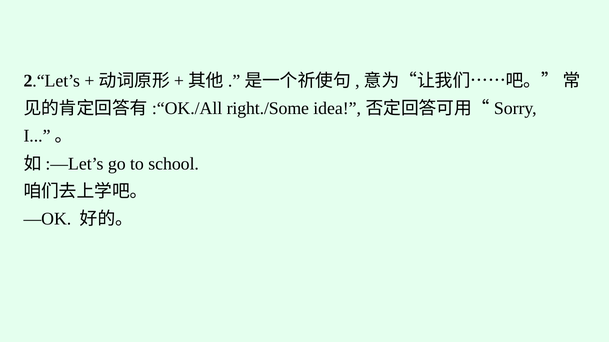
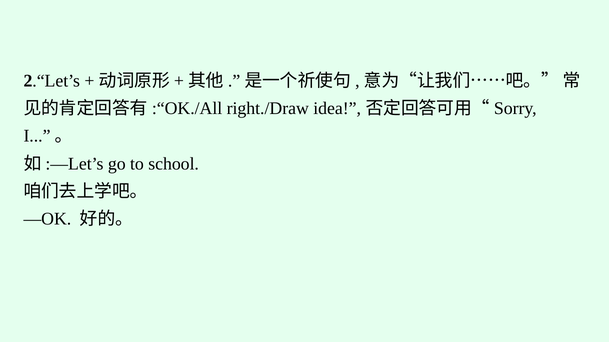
right./Some: right./Some -> right./Draw (268, 109)
